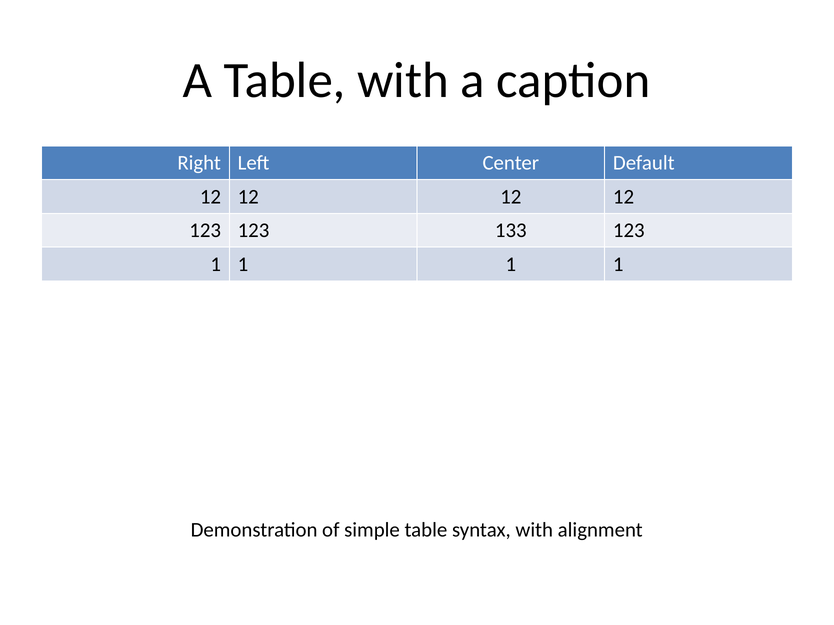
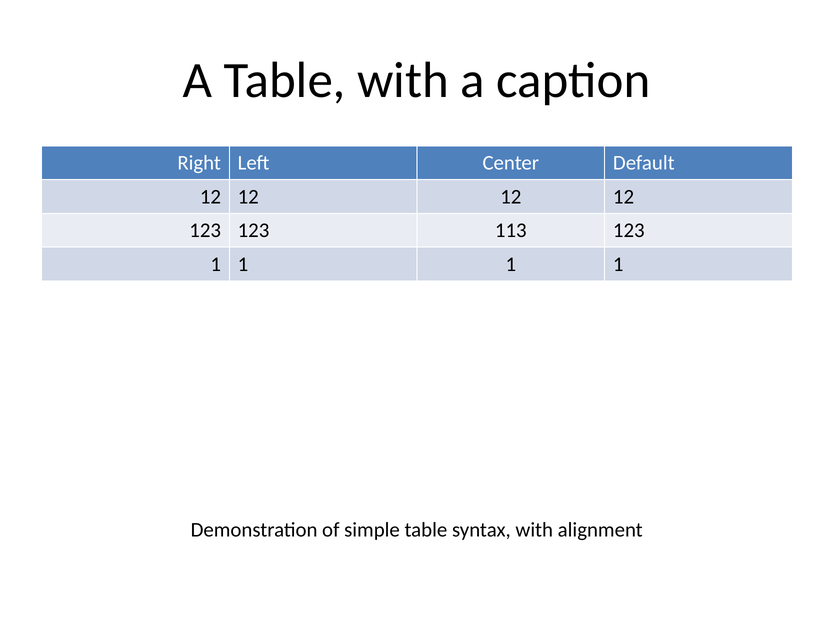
133: 133 -> 113 (511, 231)
